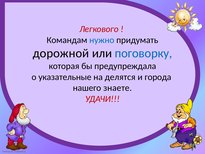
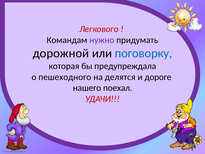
нужно colour: blue -> purple (102, 40)
указательные: указательные -> пешеходного (65, 77)
города: города -> дороге (158, 77)
знаете: знаете -> поехал (118, 88)
